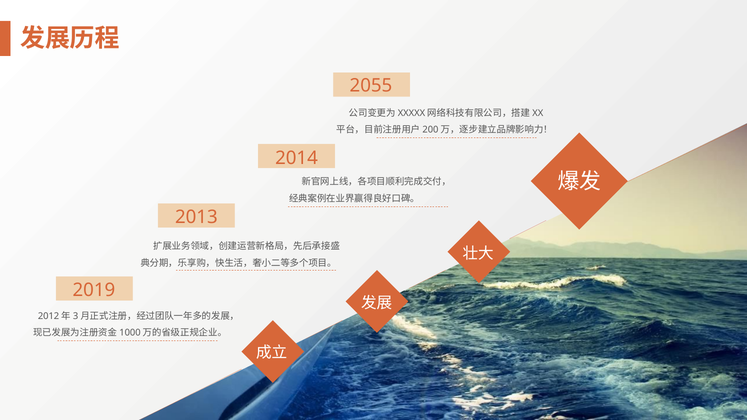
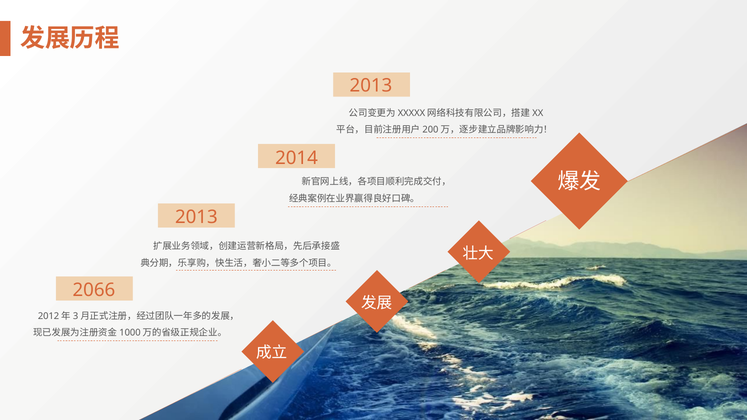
2055: 2055 -> 2013 (371, 86)
2019: 2019 -> 2066 (94, 290)
